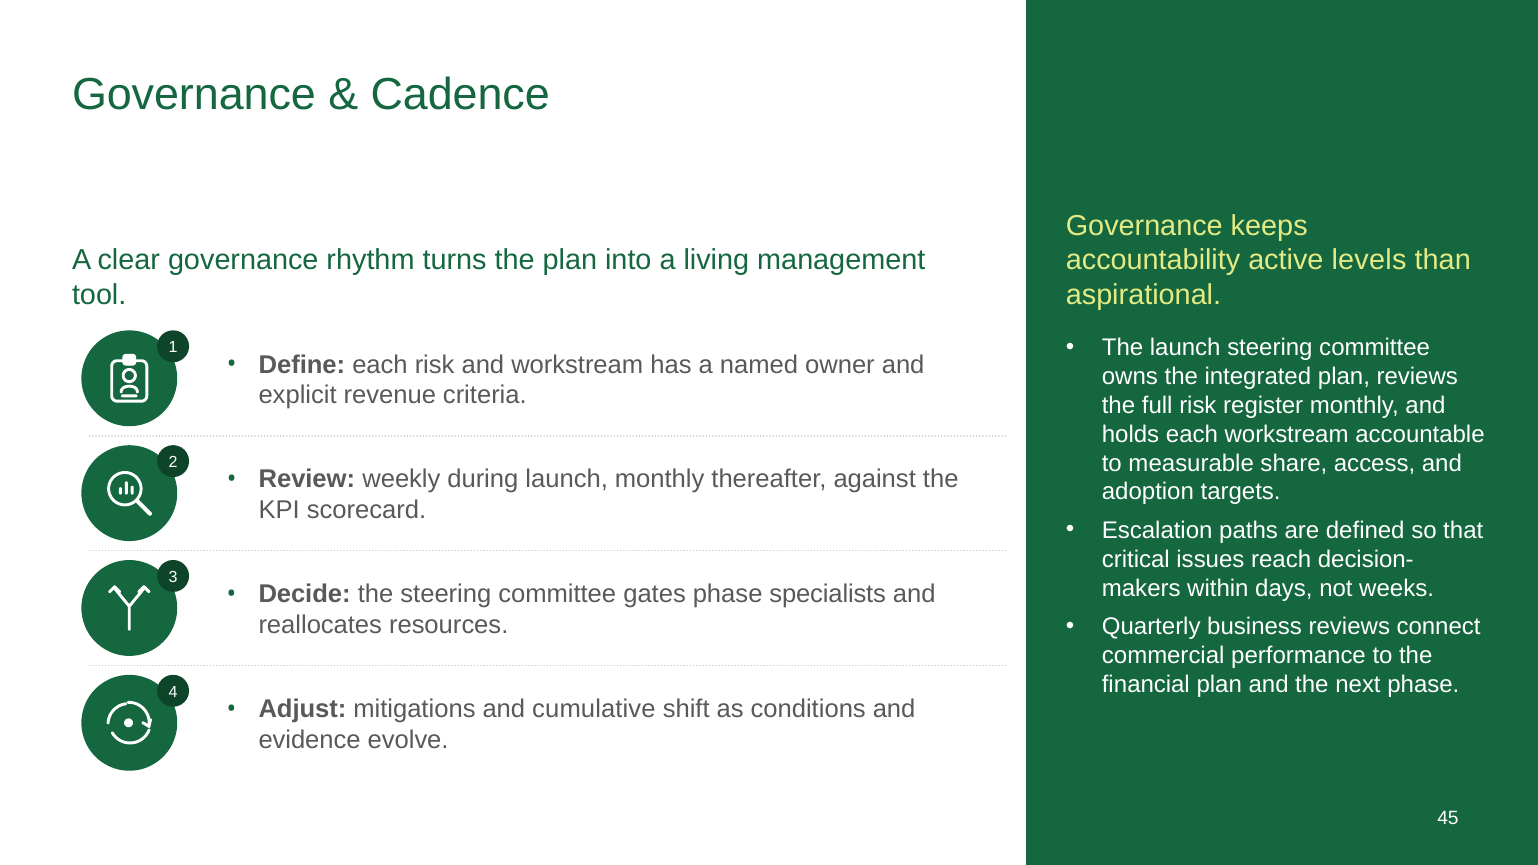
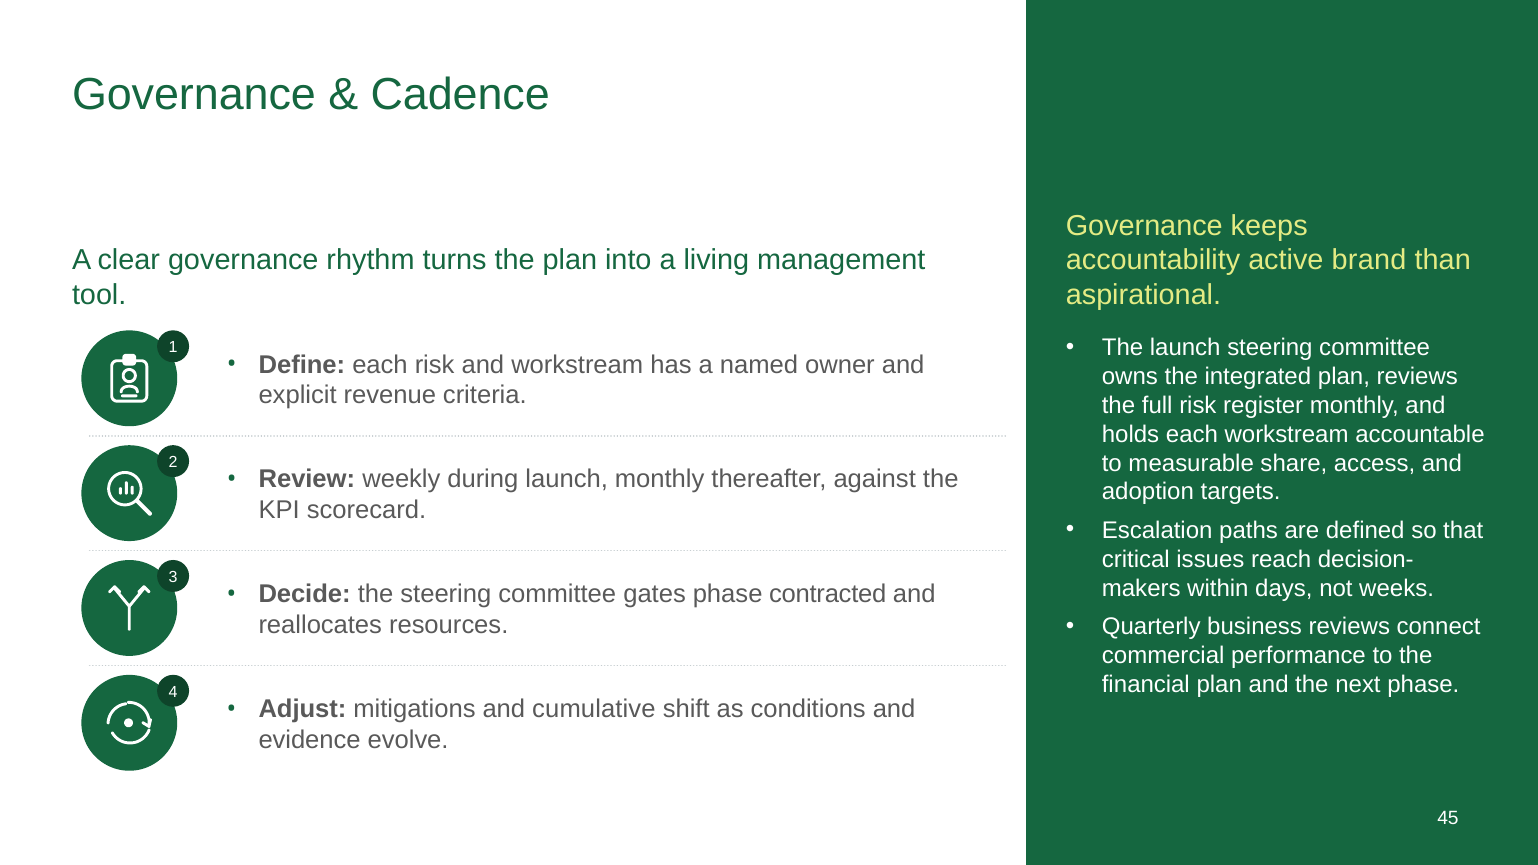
levels: levels -> brand (1369, 260)
specialists: specialists -> contracted (828, 594)
